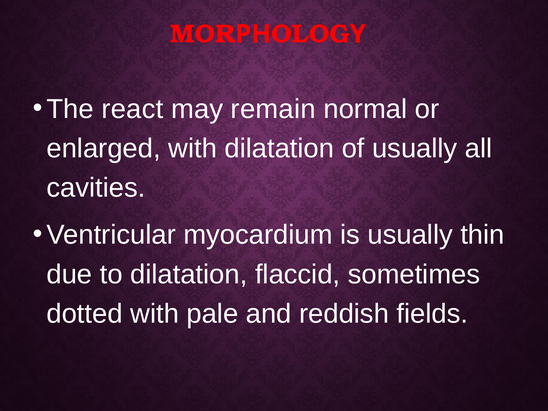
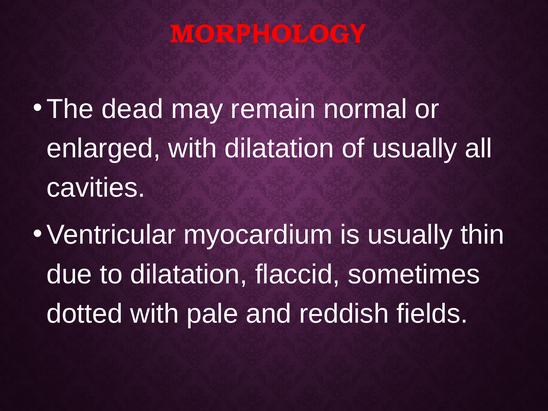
react: react -> dead (132, 109)
